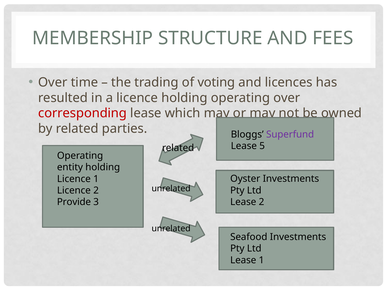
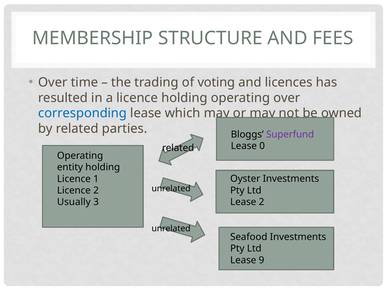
corresponding colour: red -> blue (83, 113)
5: 5 -> 0 (262, 146)
Provide: Provide -> Usually (74, 202)
Lease 1: 1 -> 9 (261, 260)
